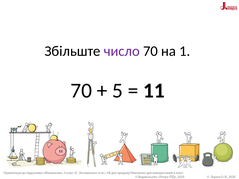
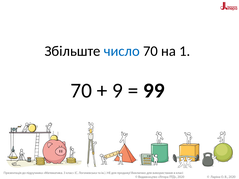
число colour: purple -> blue (122, 51)
5: 5 -> 9 (118, 91)
11: 11 -> 99 (154, 91)
